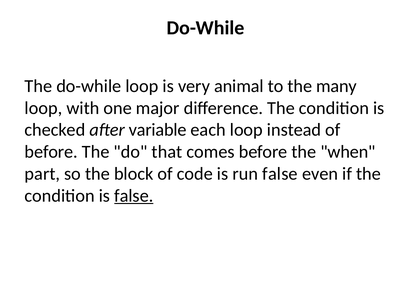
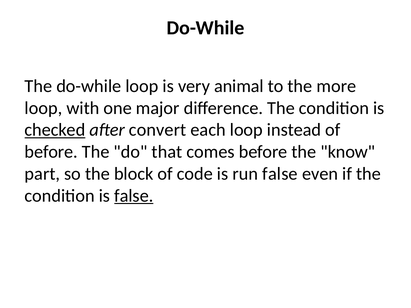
many: many -> more (336, 86)
checked underline: none -> present (55, 130)
variable: variable -> convert (158, 130)
when: when -> know (348, 152)
